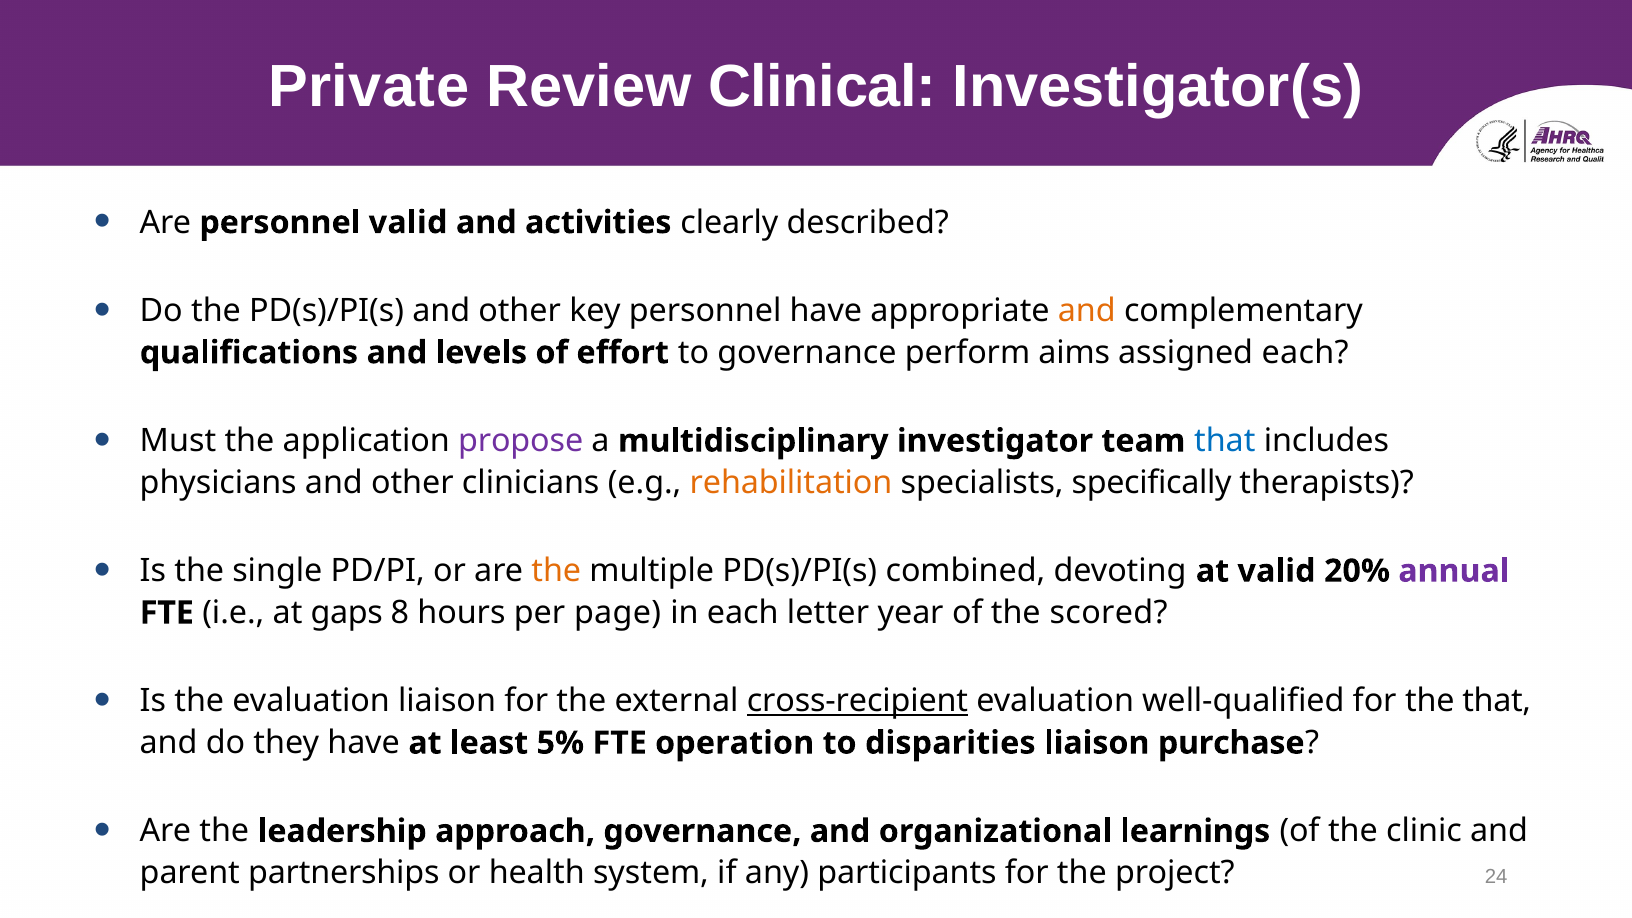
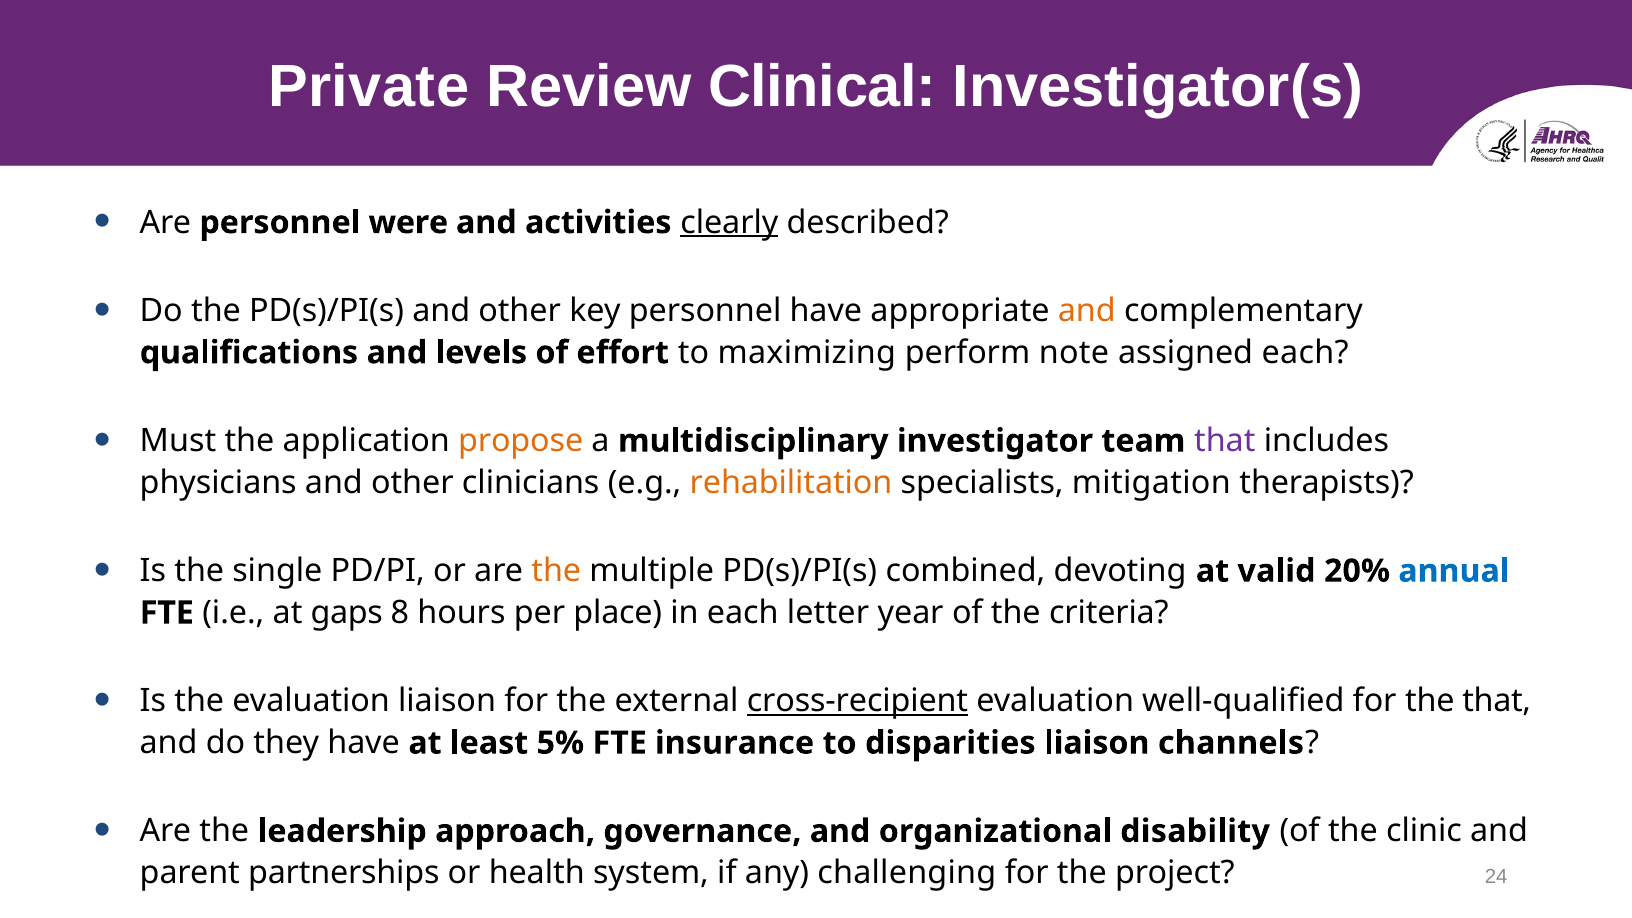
personnel valid: valid -> were (408, 223)
clearly underline: none -> present (729, 223)
to governance: governance -> maximizing (807, 353)
aims: aims -> note (1074, 353)
propose colour: purple -> orange (521, 441)
that colour: blue -> purple (1225, 441)
specifically: specifically -> mitigation (1151, 483)
annual colour: purple -> blue (1454, 571)
page: page -> place (618, 613)
scored: scored -> criteria (1109, 613)
operation: operation -> insurance (735, 743)
purchase: purchase -> channels (1231, 743)
learnings: learnings -> disability (1195, 831)
participants: participants -> challenging (907, 873)
